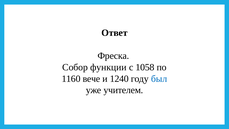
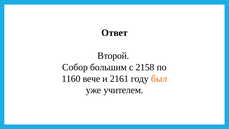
Фреска: Фреска -> Второй (113, 56)
функции: функции -> большим (108, 67)
1058: 1058 -> 2158 (145, 67)
1240: 1240 -> 2161 (119, 79)
был colour: blue -> orange (159, 79)
